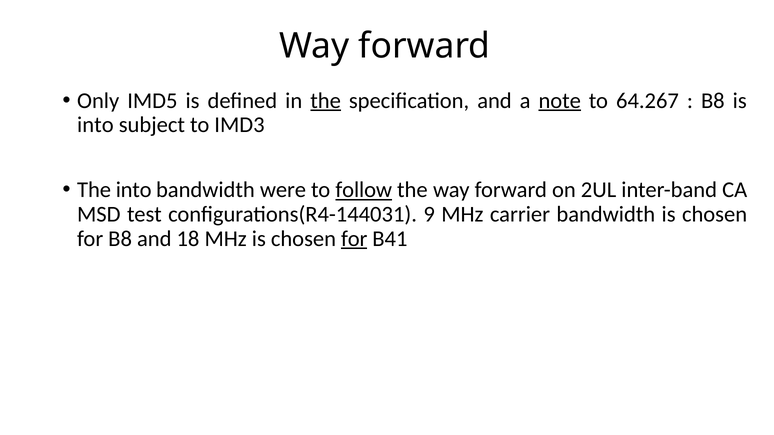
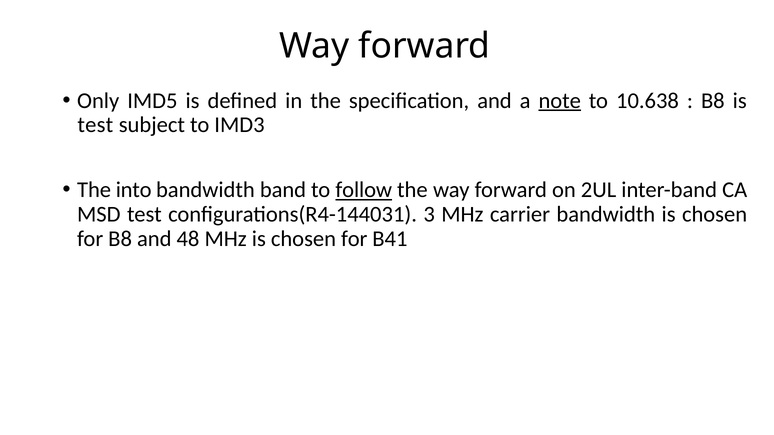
the underline: present -> none (326, 101)
64.267: 64.267 -> 10.638 (647, 101)
into: into -> test (95, 125)
were: were -> band (283, 190)
9: 9 -> 3 (429, 214)
18: 18 -> 48 (188, 239)
for underline: present -> none (354, 239)
